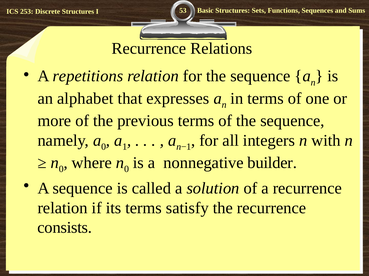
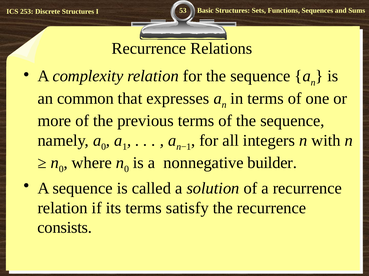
repetitions: repetitions -> complexity (88, 76)
alphabet: alphabet -> common (85, 99)
